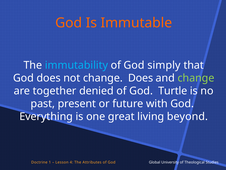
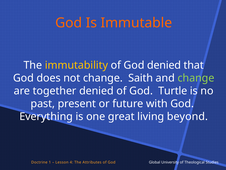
immutability colour: light blue -> yellow (76, 65)
God simply: simply -> denied (164, 65)
change Does: Does -> Saith (141, 78)
